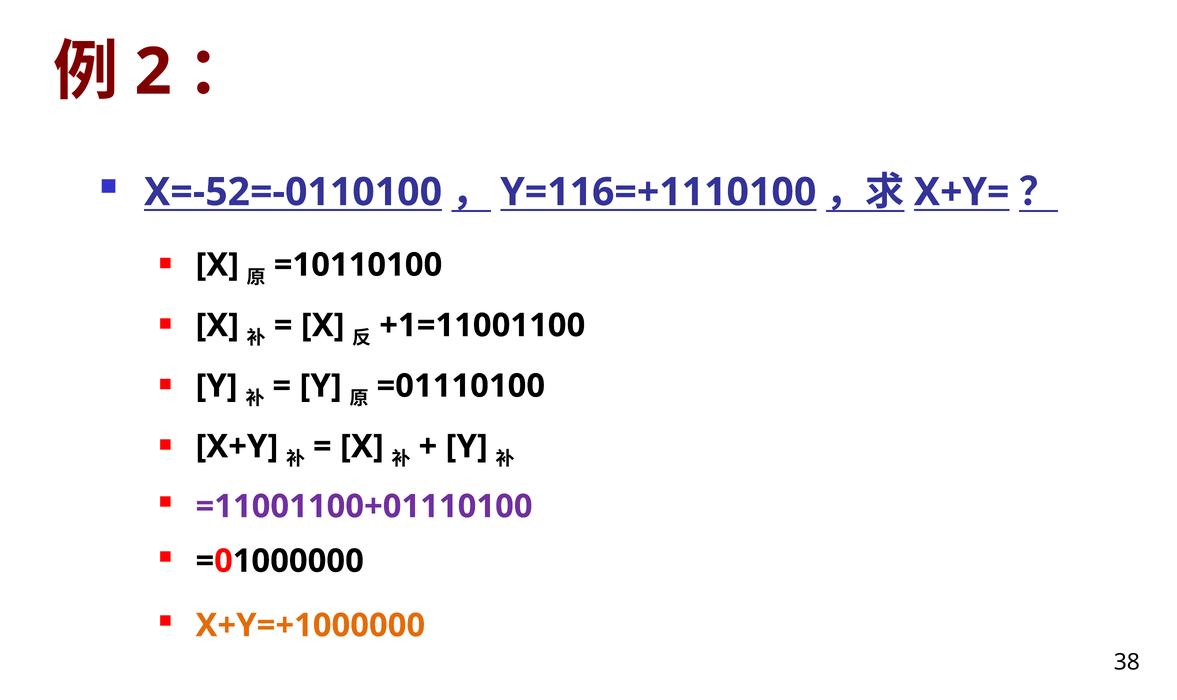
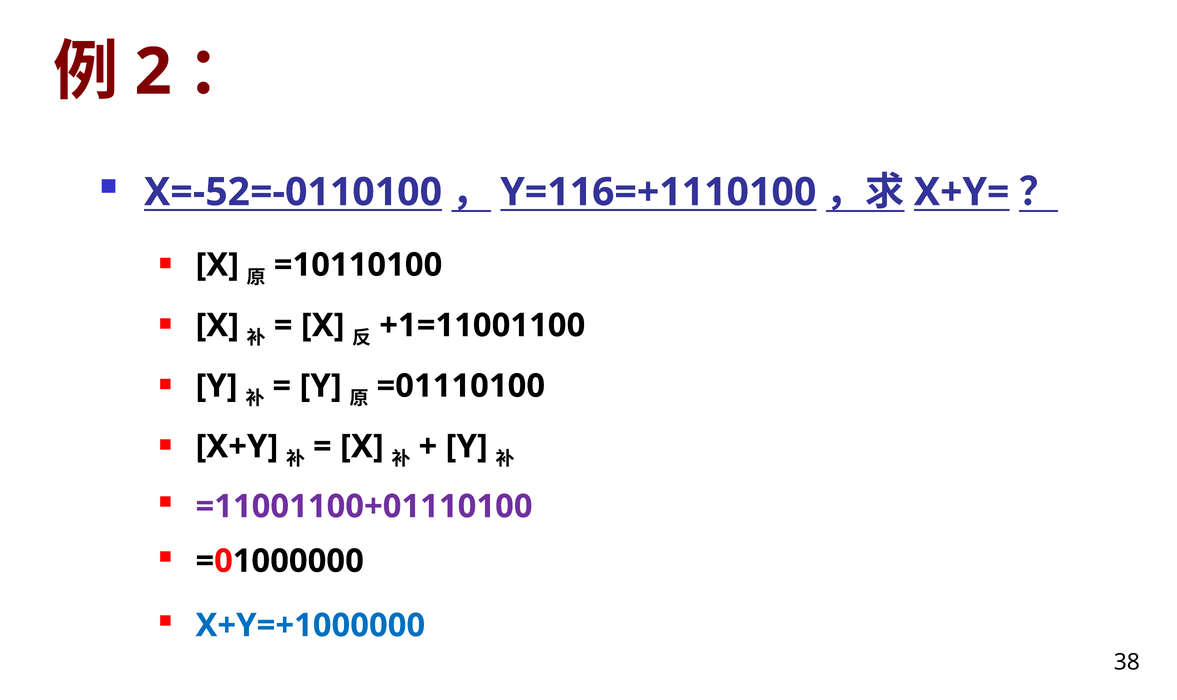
X+Y=+1000000 colour: orange -> blue (310, 625)
